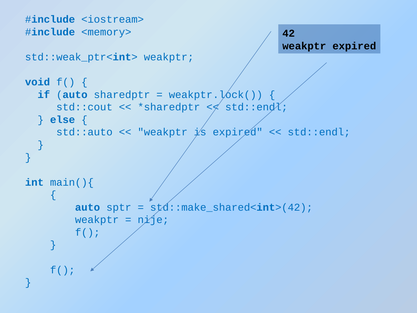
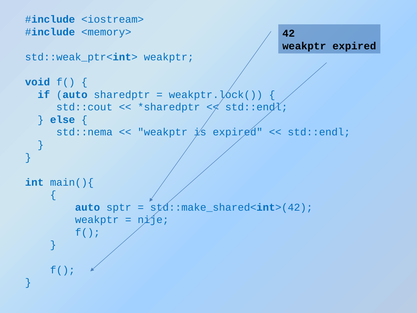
std::auto: std::auto -> std::nema (84, 132)
